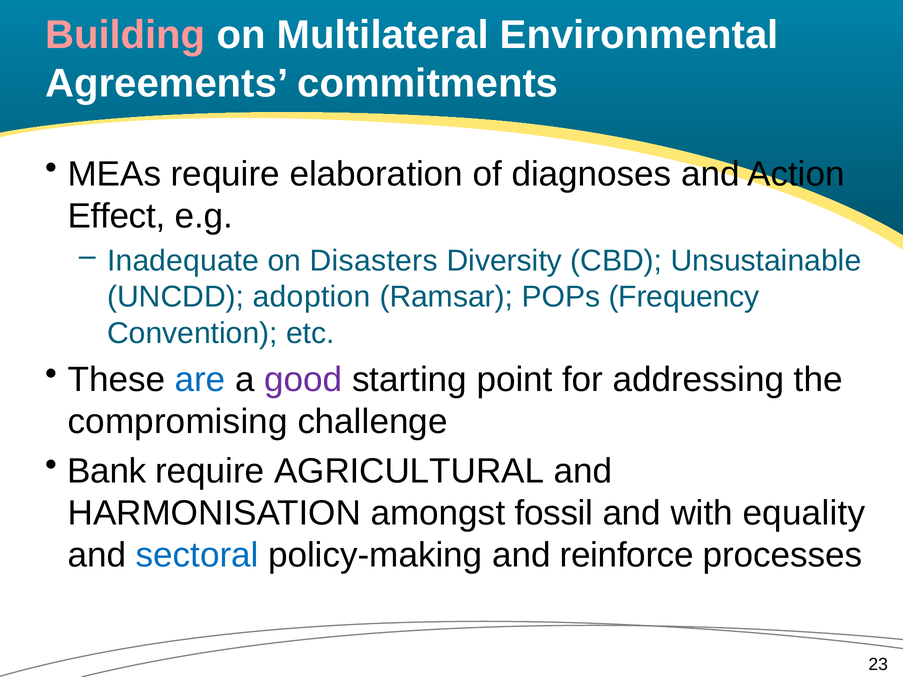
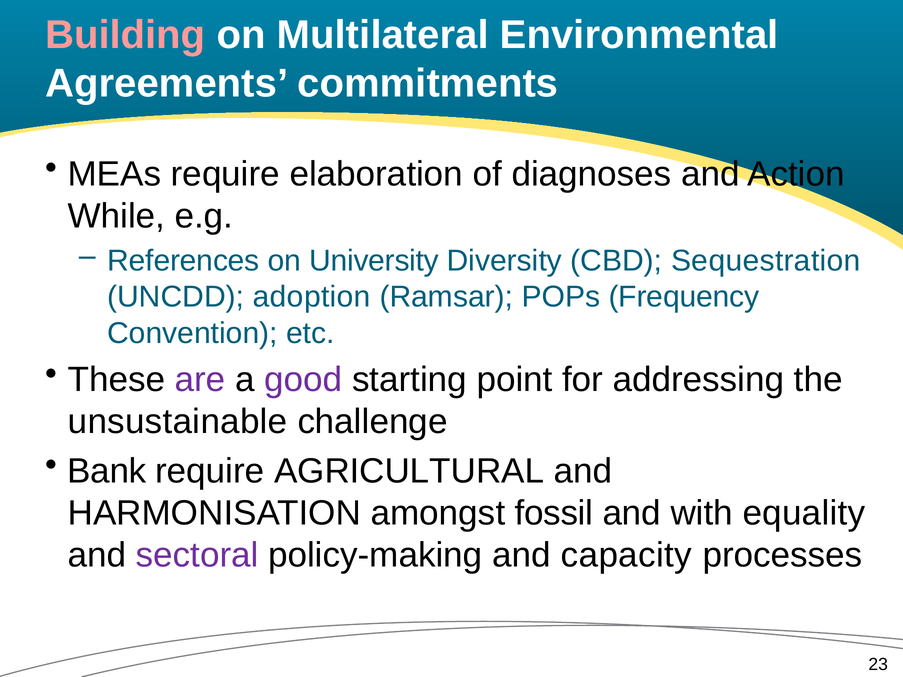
Effect: Effect -> While (116, 216)
Inadequate: Inadequate -> References (183, 261)
Disasters: Disasters -> University (374, 261)
Unsustainable: Unsustainable -> Sequestration (766, 261)
are colour: blue -> purple (200, 380)
compromising: compromising -> unsustainable (178, 422)
sectoral colour: blue -> purple (197, 555)
reinforce: reinforce -> capacity (626, 555)
